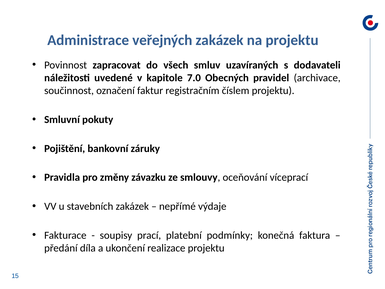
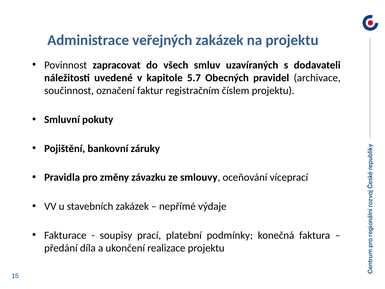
7.0: 7.0 -> 5.7 (194, 78)
